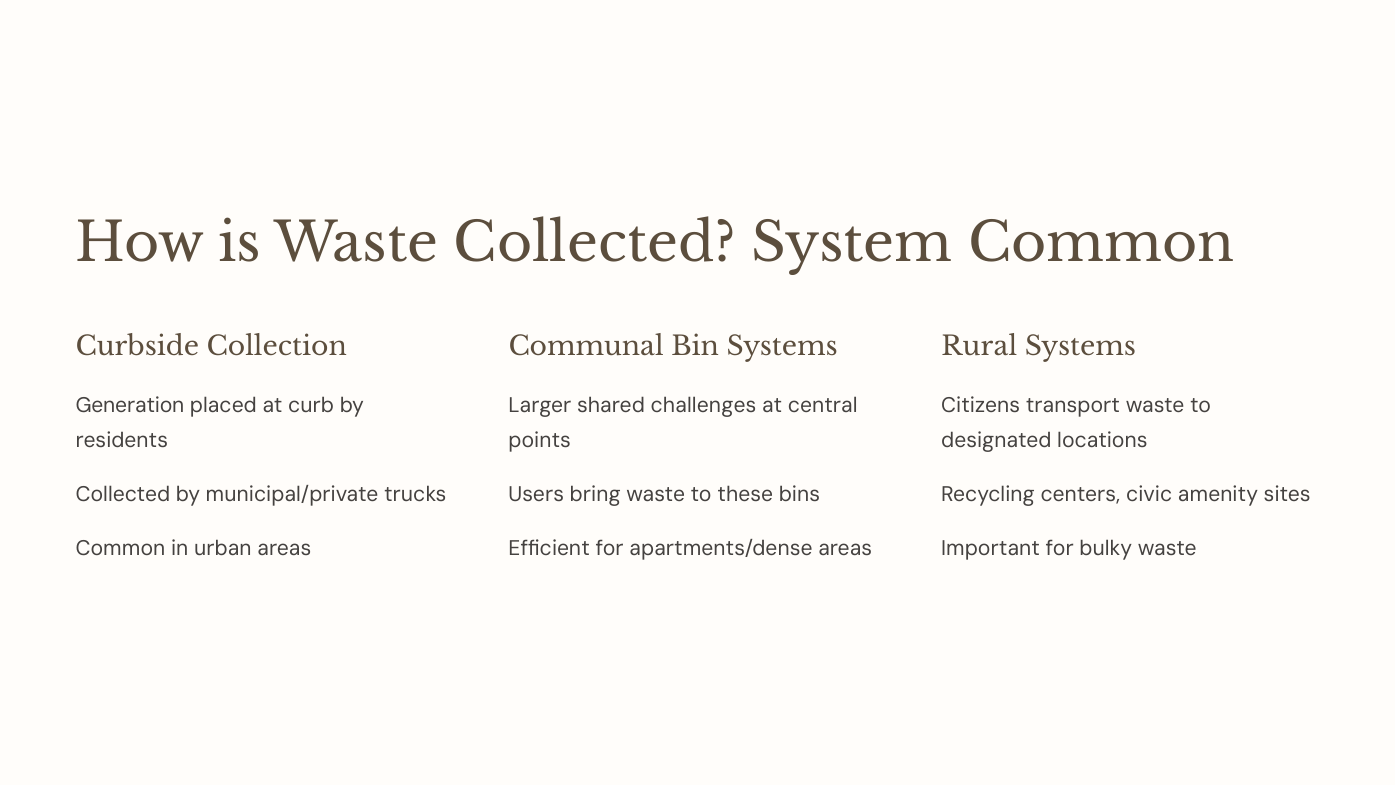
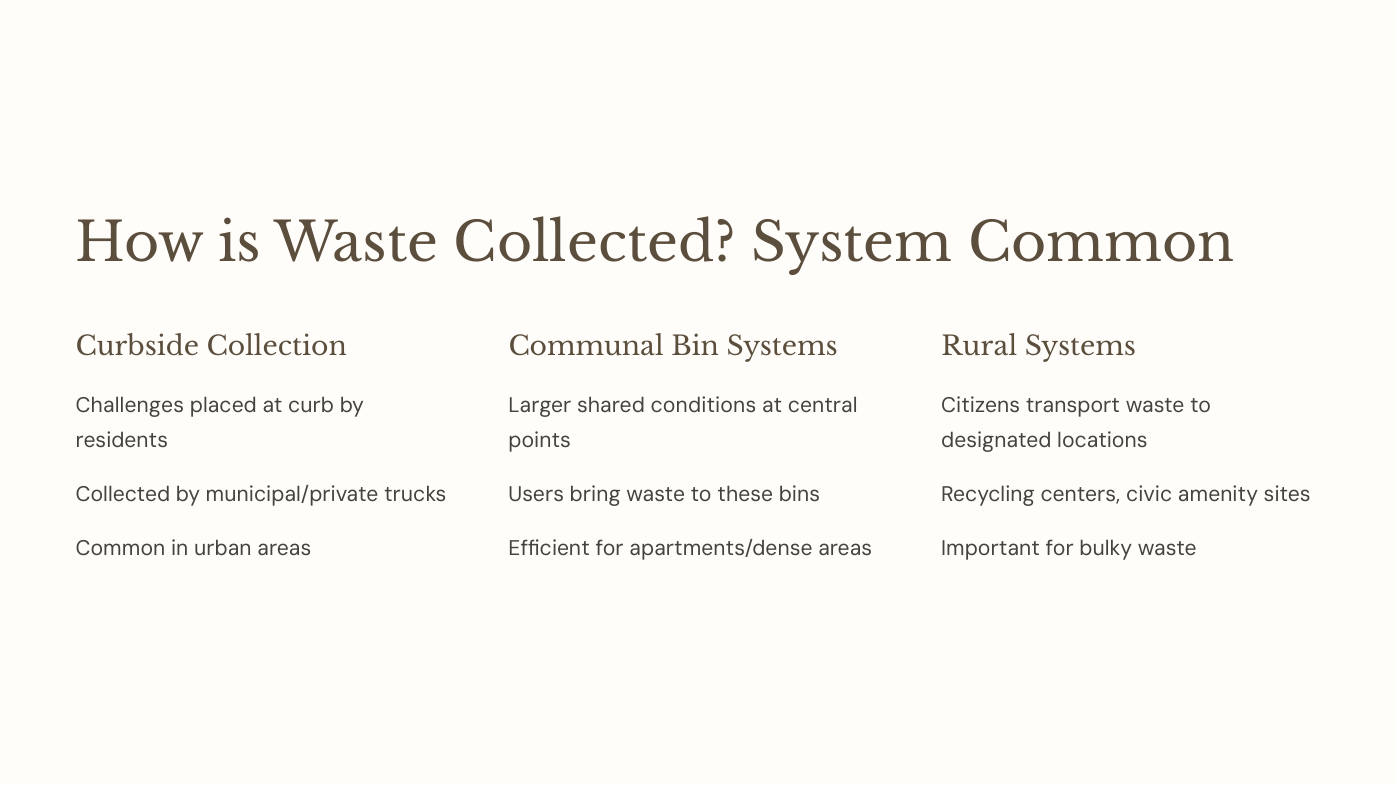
Generation: Generation -> Challenges (130, 406)
challenges: challenges -> conditions (703, 406)
